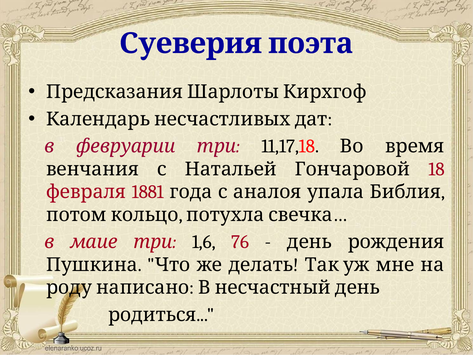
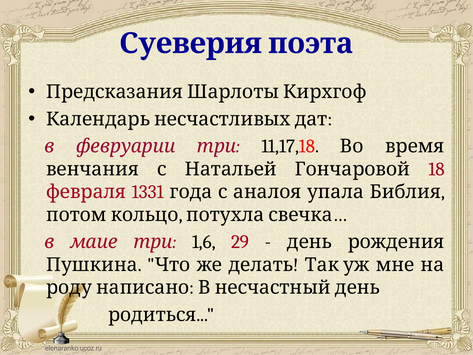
1881: 1881 -> 1331 (148, 192)
76: 76 -> 29 (240, 242)
